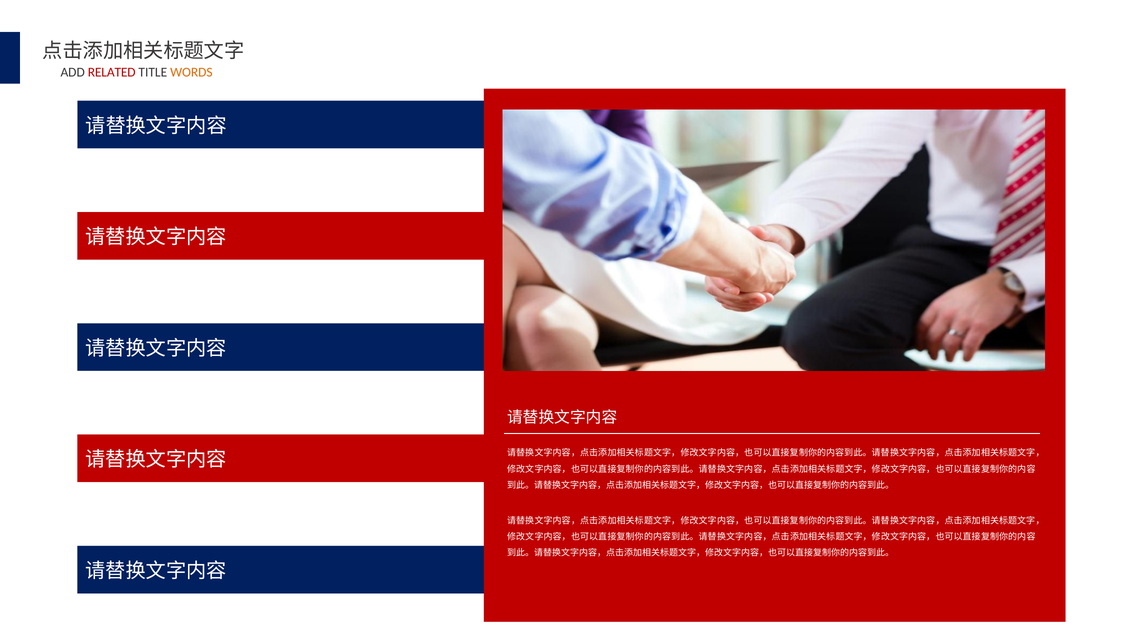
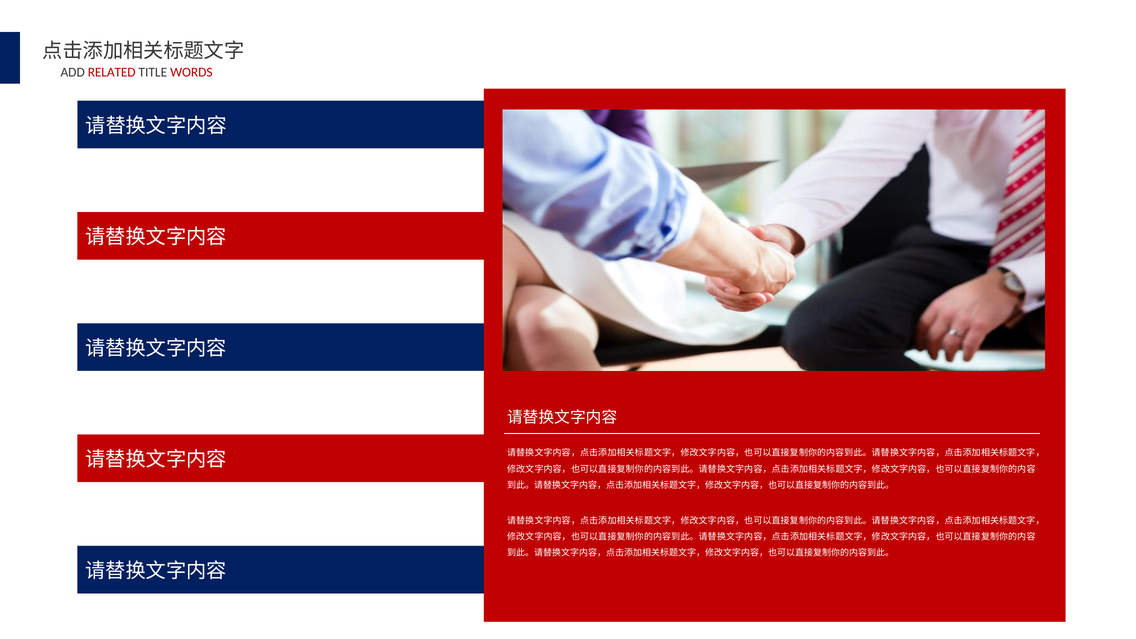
WORDS colour: orange -> red (191, 72)
